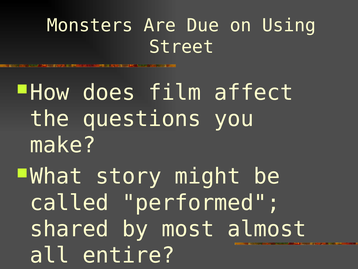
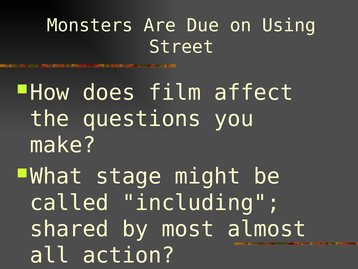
story: story -> stage (129, 176)
performed: performed -> including (201, 202)
entire: entire -> action (129, 255)
